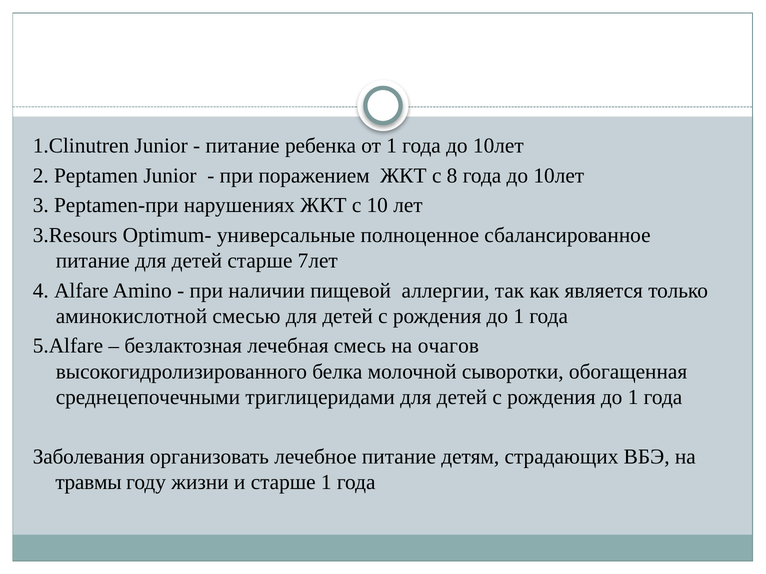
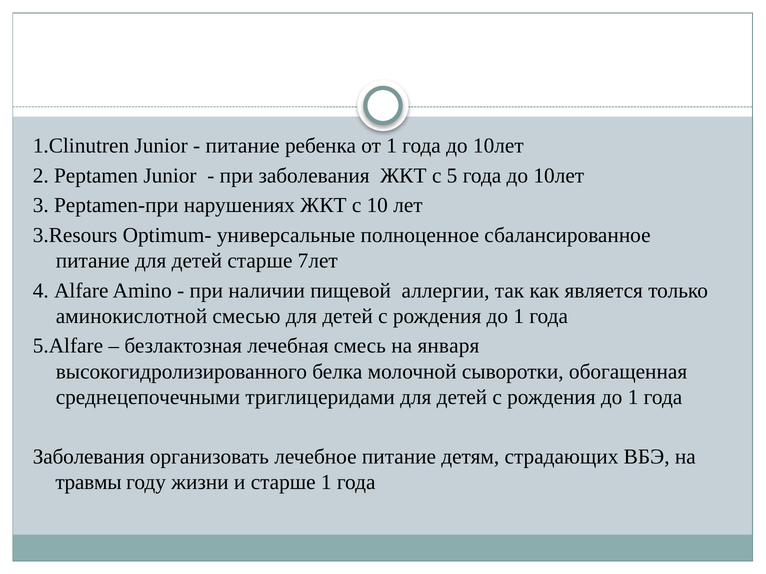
при поражением: поражением -> заболевания (314, 176)
8: 8 -> 5 (452, 176)
очагов: очагов -> января (448, 346)
